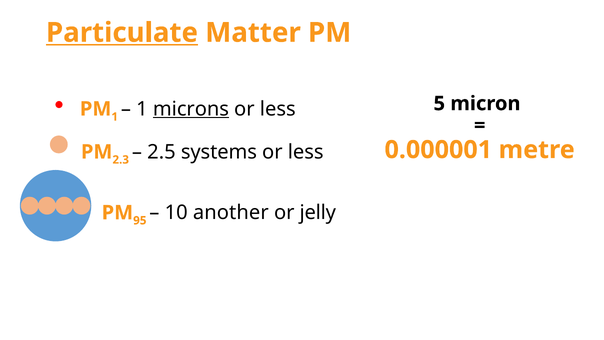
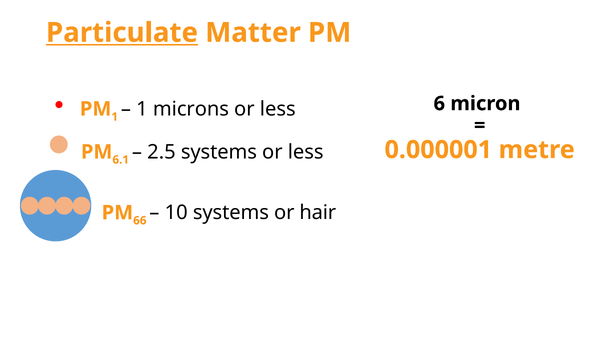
microns underline: present -> none (191, 109)
5: 5 -> 6 (439, 104)
2.3: 2.3 -> 6.1 (121, 160)
95: 95 -> 66 (140, 220)
10 another: another -> systems (231, 213)
jelly: jelly -> hair (318, 213)
